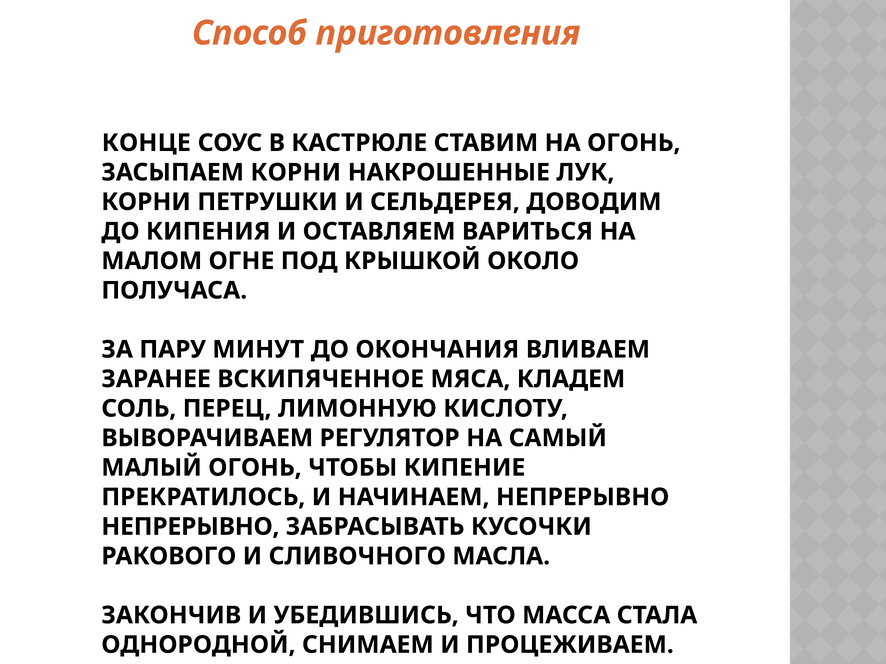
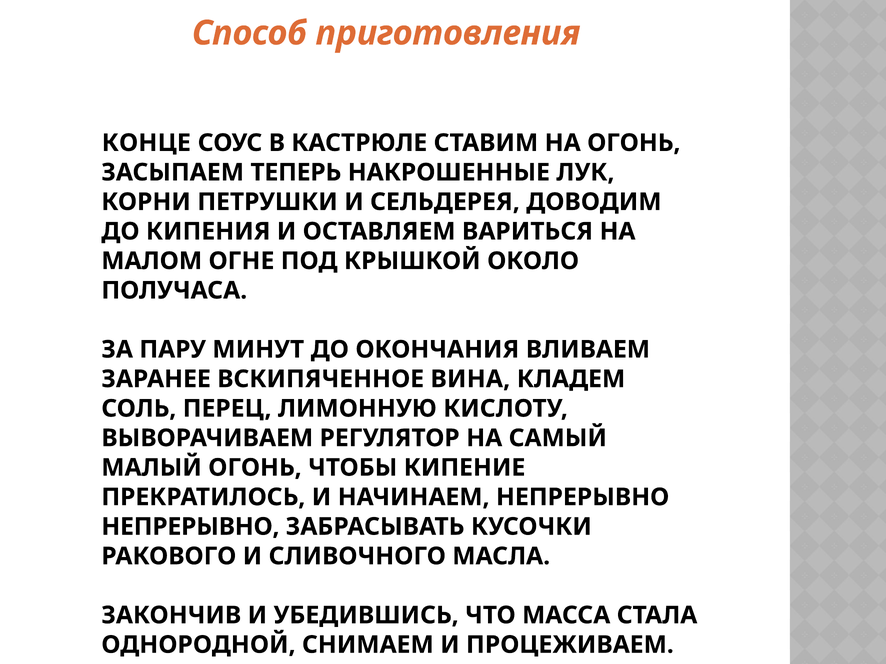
ЗАСЫПАЕМ КОРНИ: КОРНИ -> ТЕПЕРЬ (296, 172)
МЯСА: МЯСА -> ВИНА (470, 379)
